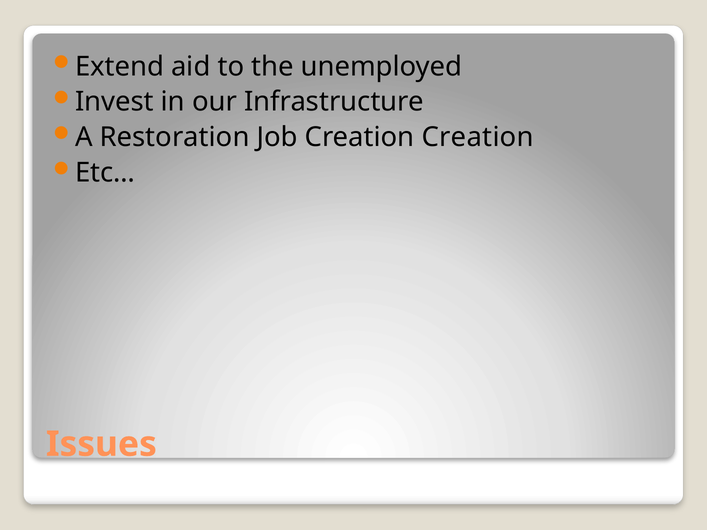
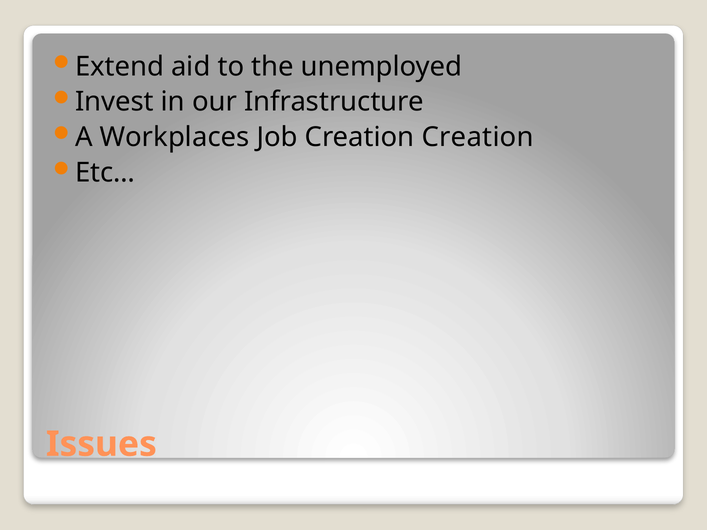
Restoration: Restoration -> Workplaces (175, 137)
